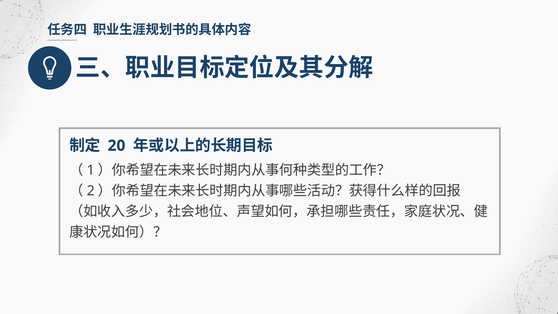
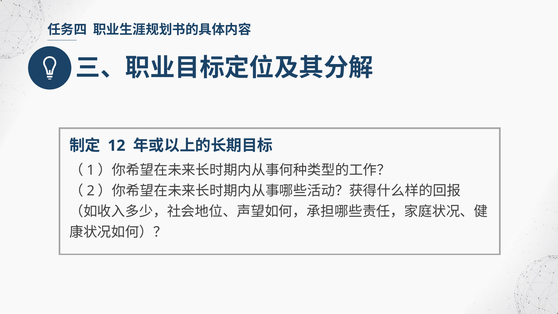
20: 20 -> 12 (116, 146)
